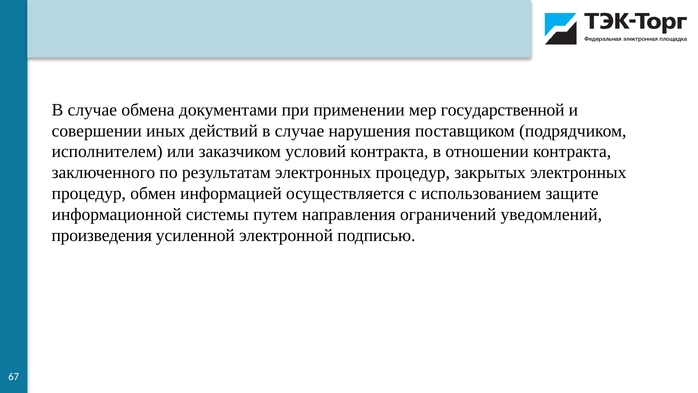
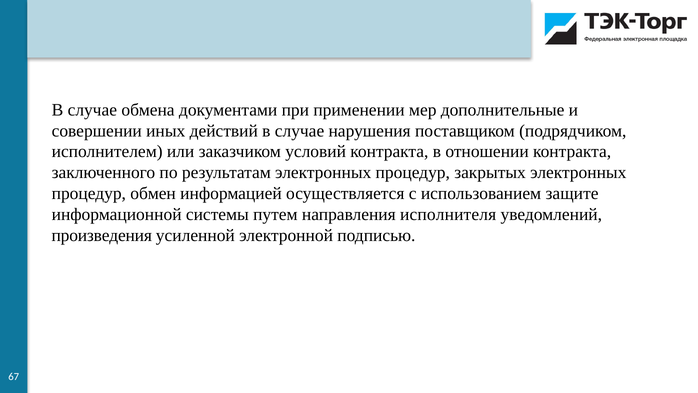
государственной: государственной -> дополнительные (503, 110)
ограничений: ограничений -> исполнителя (448, 214)
